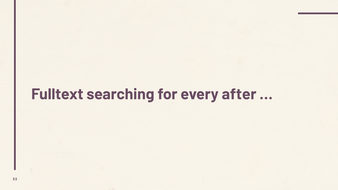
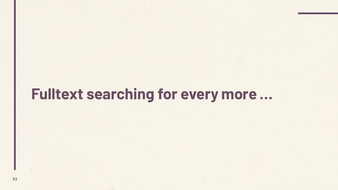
after: after -> more (239, 94)
